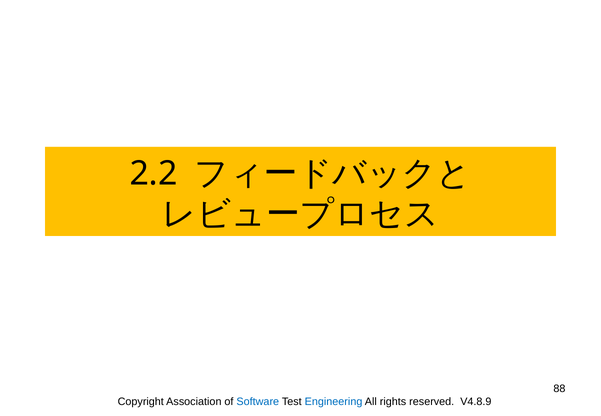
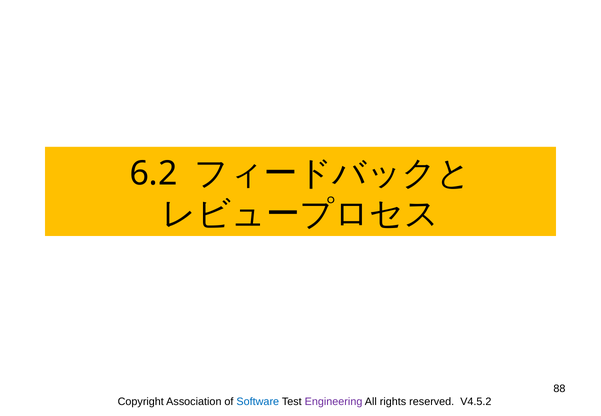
2.2: 2.2 -> 6.2 (154, 174)
Engineering colour: blue -> purple (334, 402)
V4.8.9: V4.8.9 -> V4.5.2 (476, 402)
